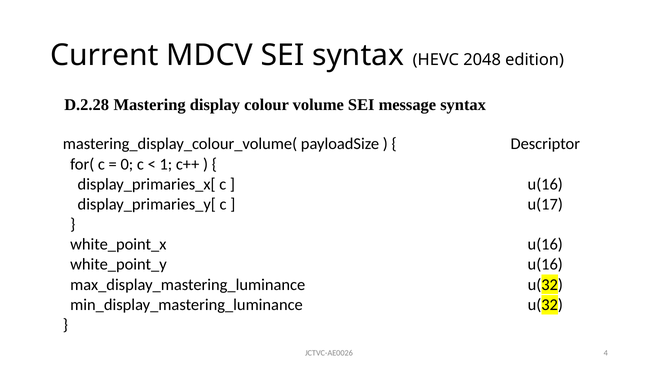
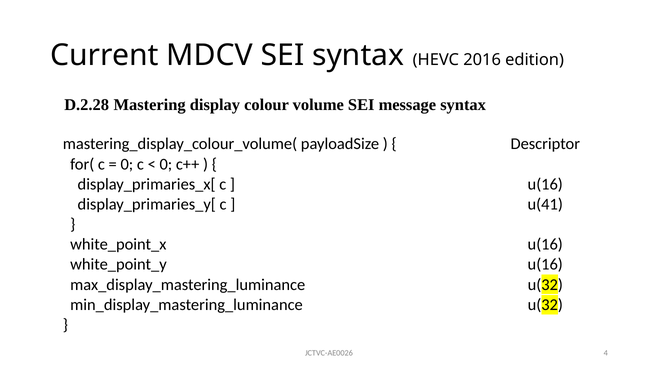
2048: 2048 -> 2016 (482, 60)
1: 1 -> 0 (166, 164)
u(17: u(17 -> u(41 (545, 204)
